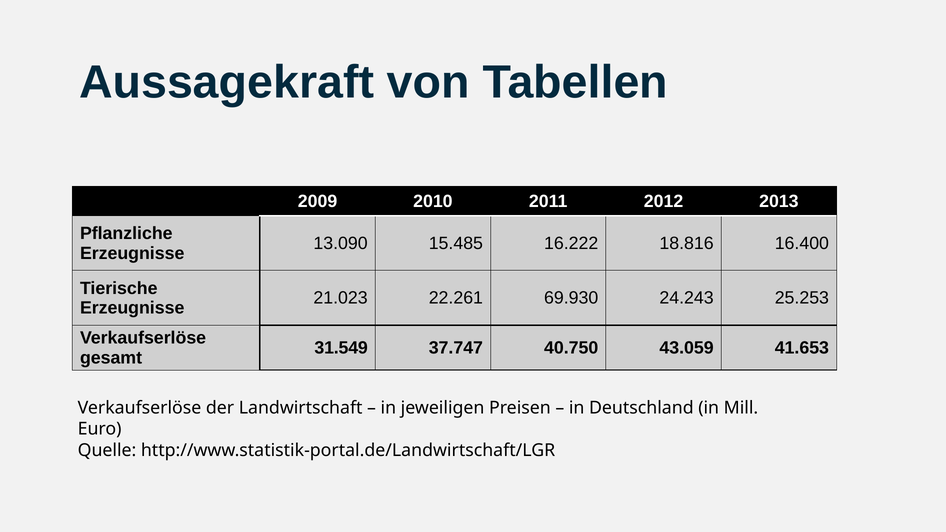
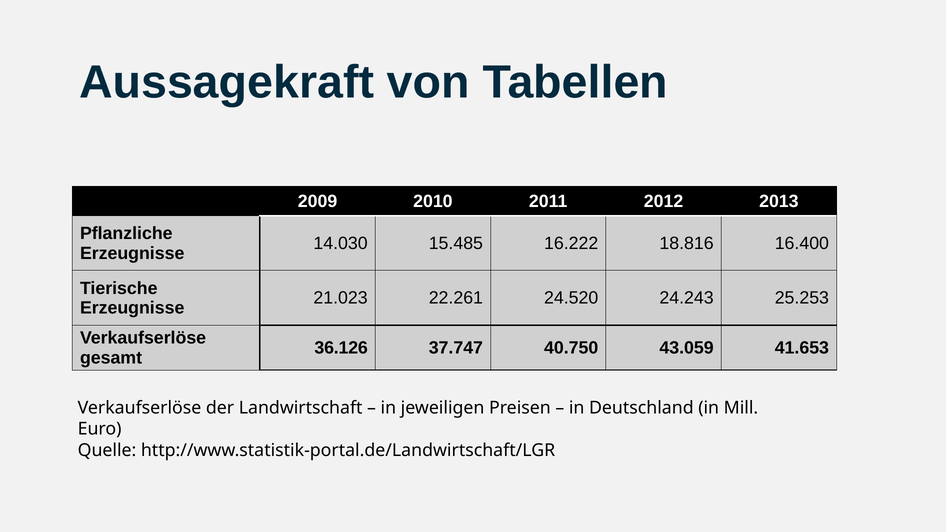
13.090: 13.090 -> 14.030 (341, 243)
69.930: 69.930 -> 24.520 (571, 298)
31.549: 31.549 -> 36.126 (341, 348)
